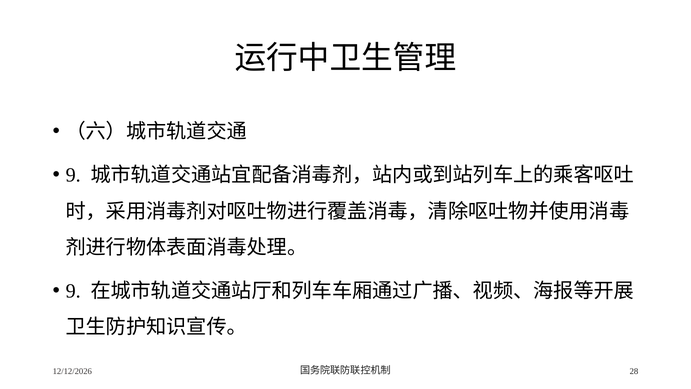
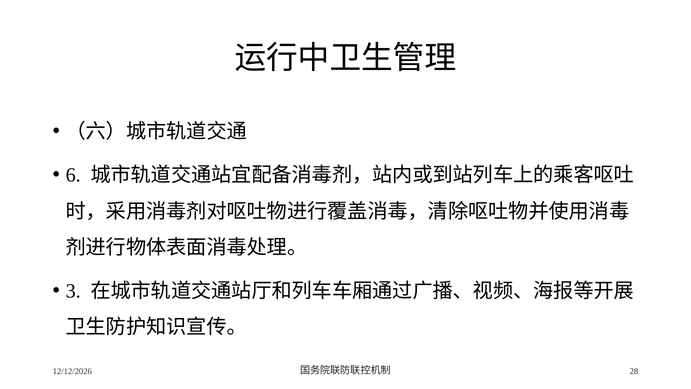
9: 9 -> 6 (73, 175)
9: 9 -> 3 (73, 291)
